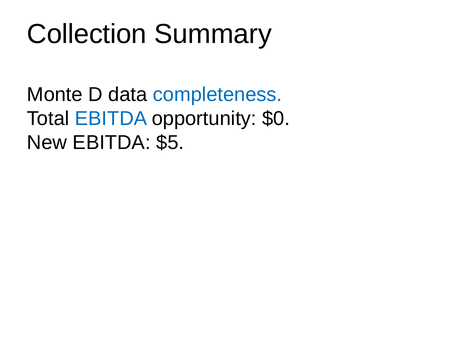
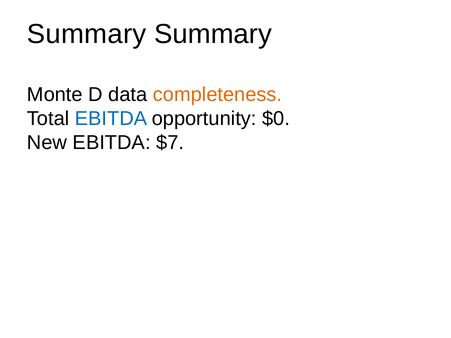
Collection: Collection -> Summary (87, 34)
completeness colour: blue -> orange (218, 95)
$5: $5 -> $7 (170, 143)
